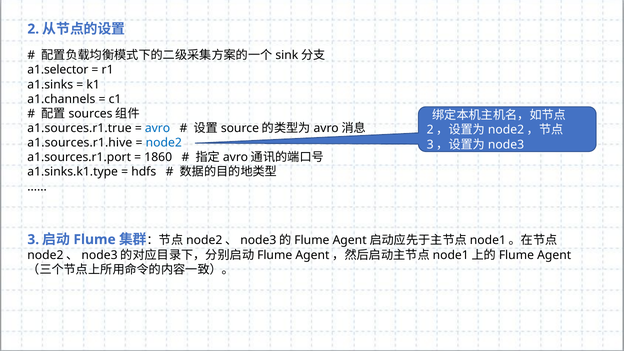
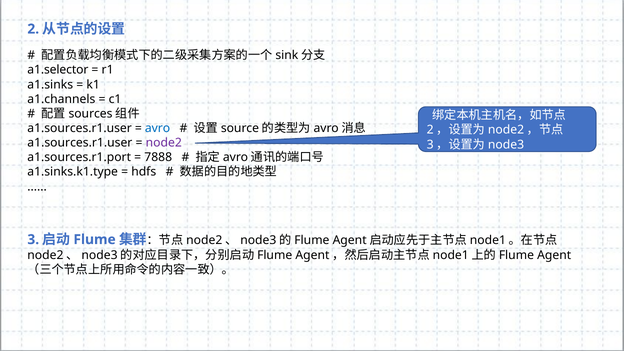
a1.sources.r1.true: a1.sources.r1.true -> a1.sources.r1.user (80, 128)
a1.sources.r1.hive: a1.sources.r1.hive -> a1.sources.r1.user (80, 143)
node2 colour: blue -> purple (164, 143)
1860: 1860 -> 7888 (158, 157)
